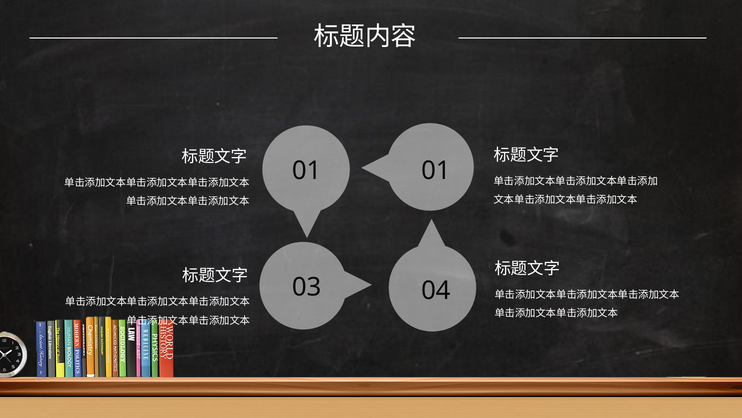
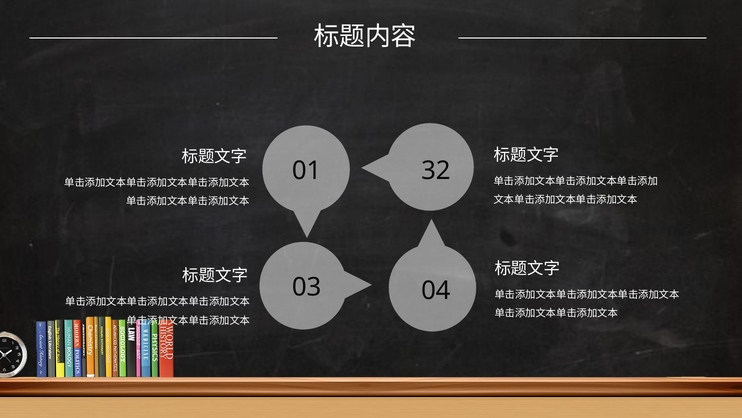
01 01: 01 -> 32 (436, 170)
